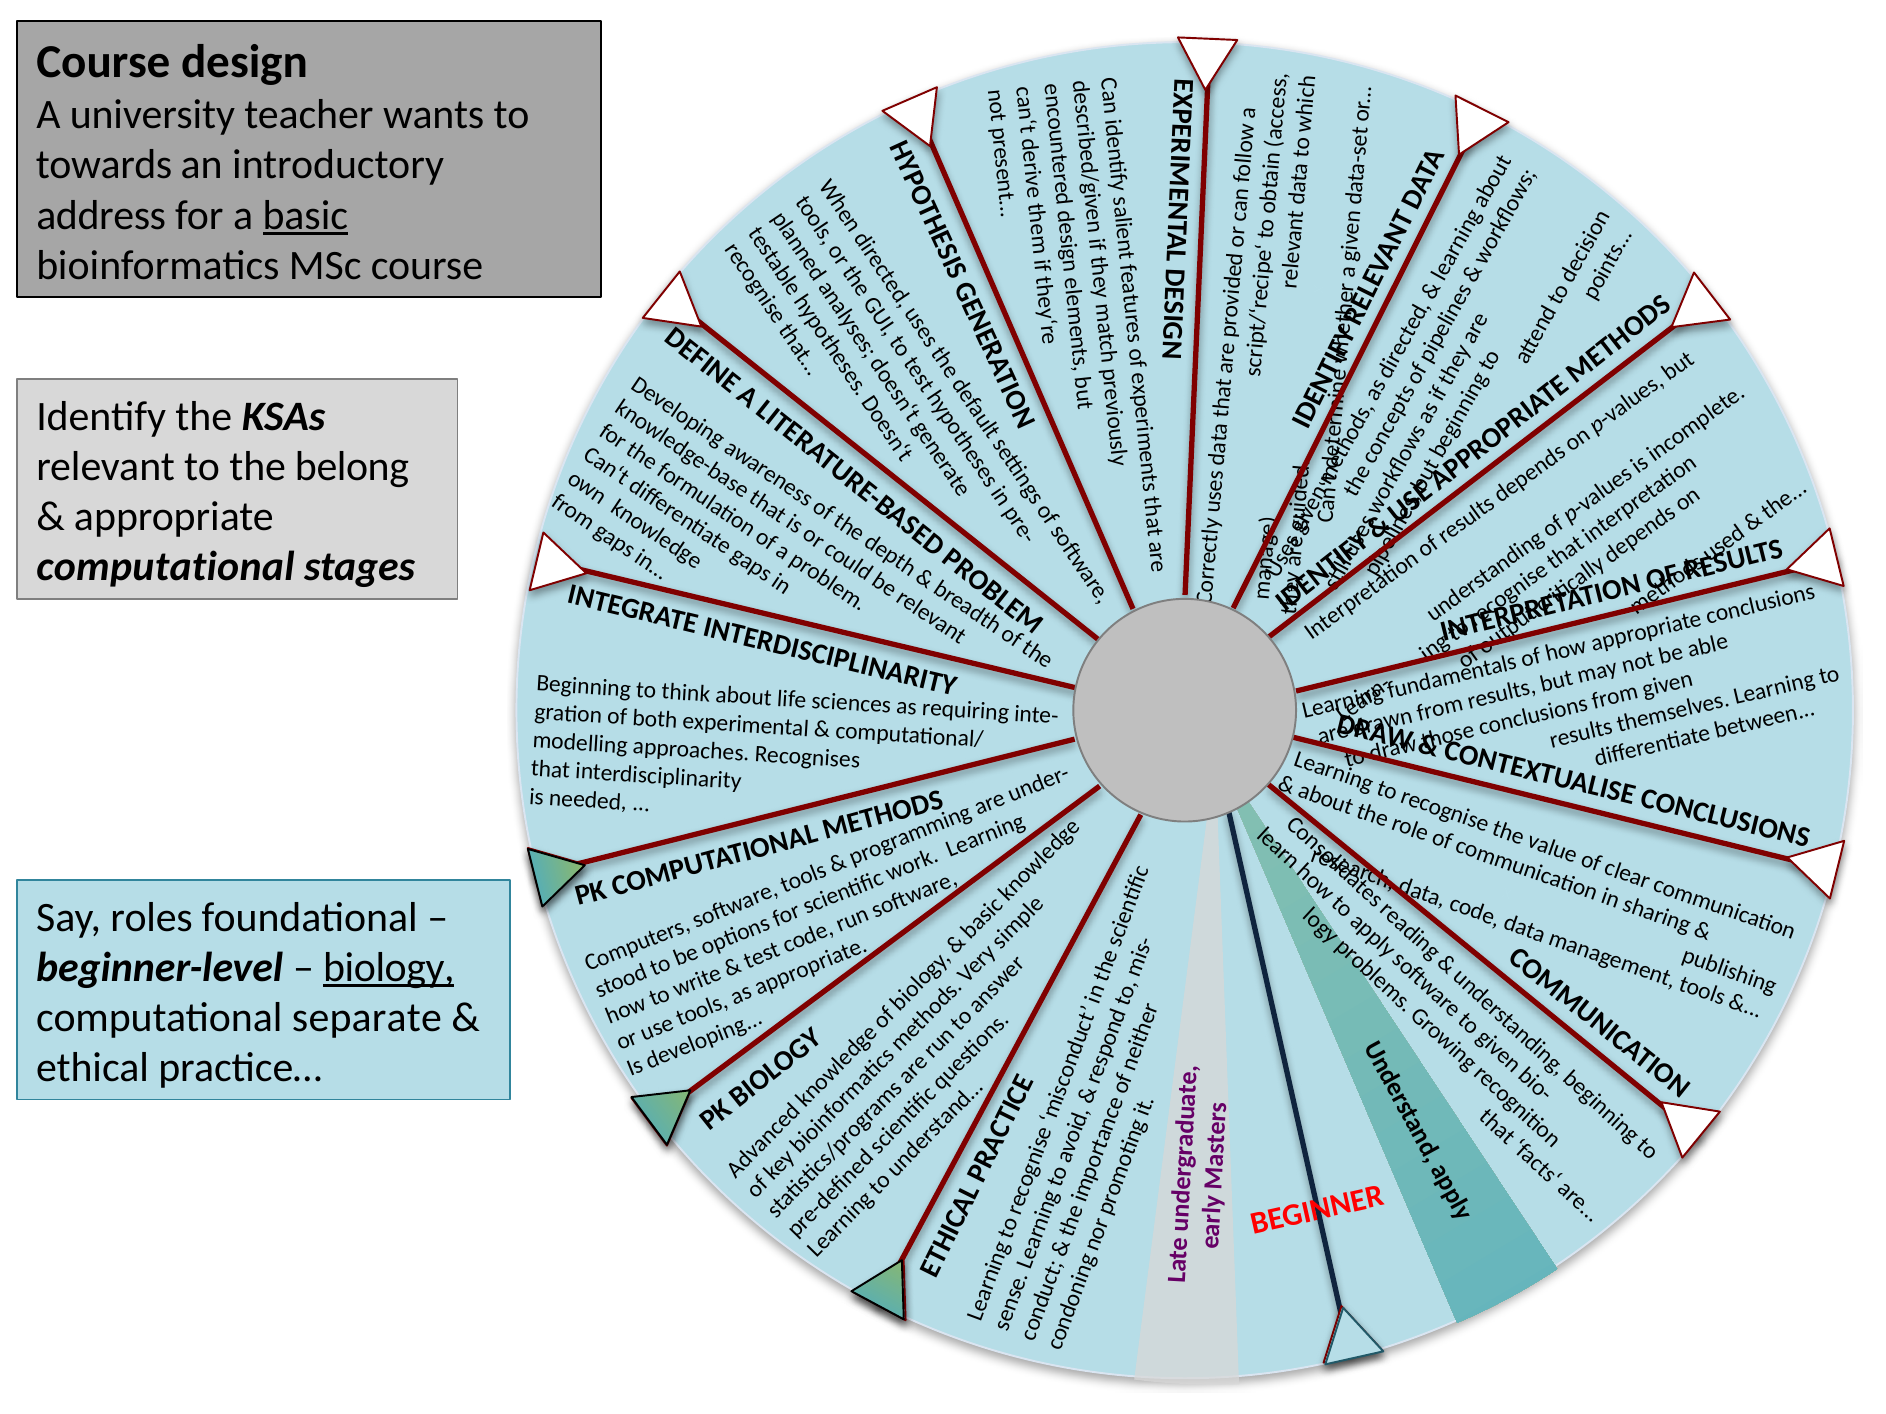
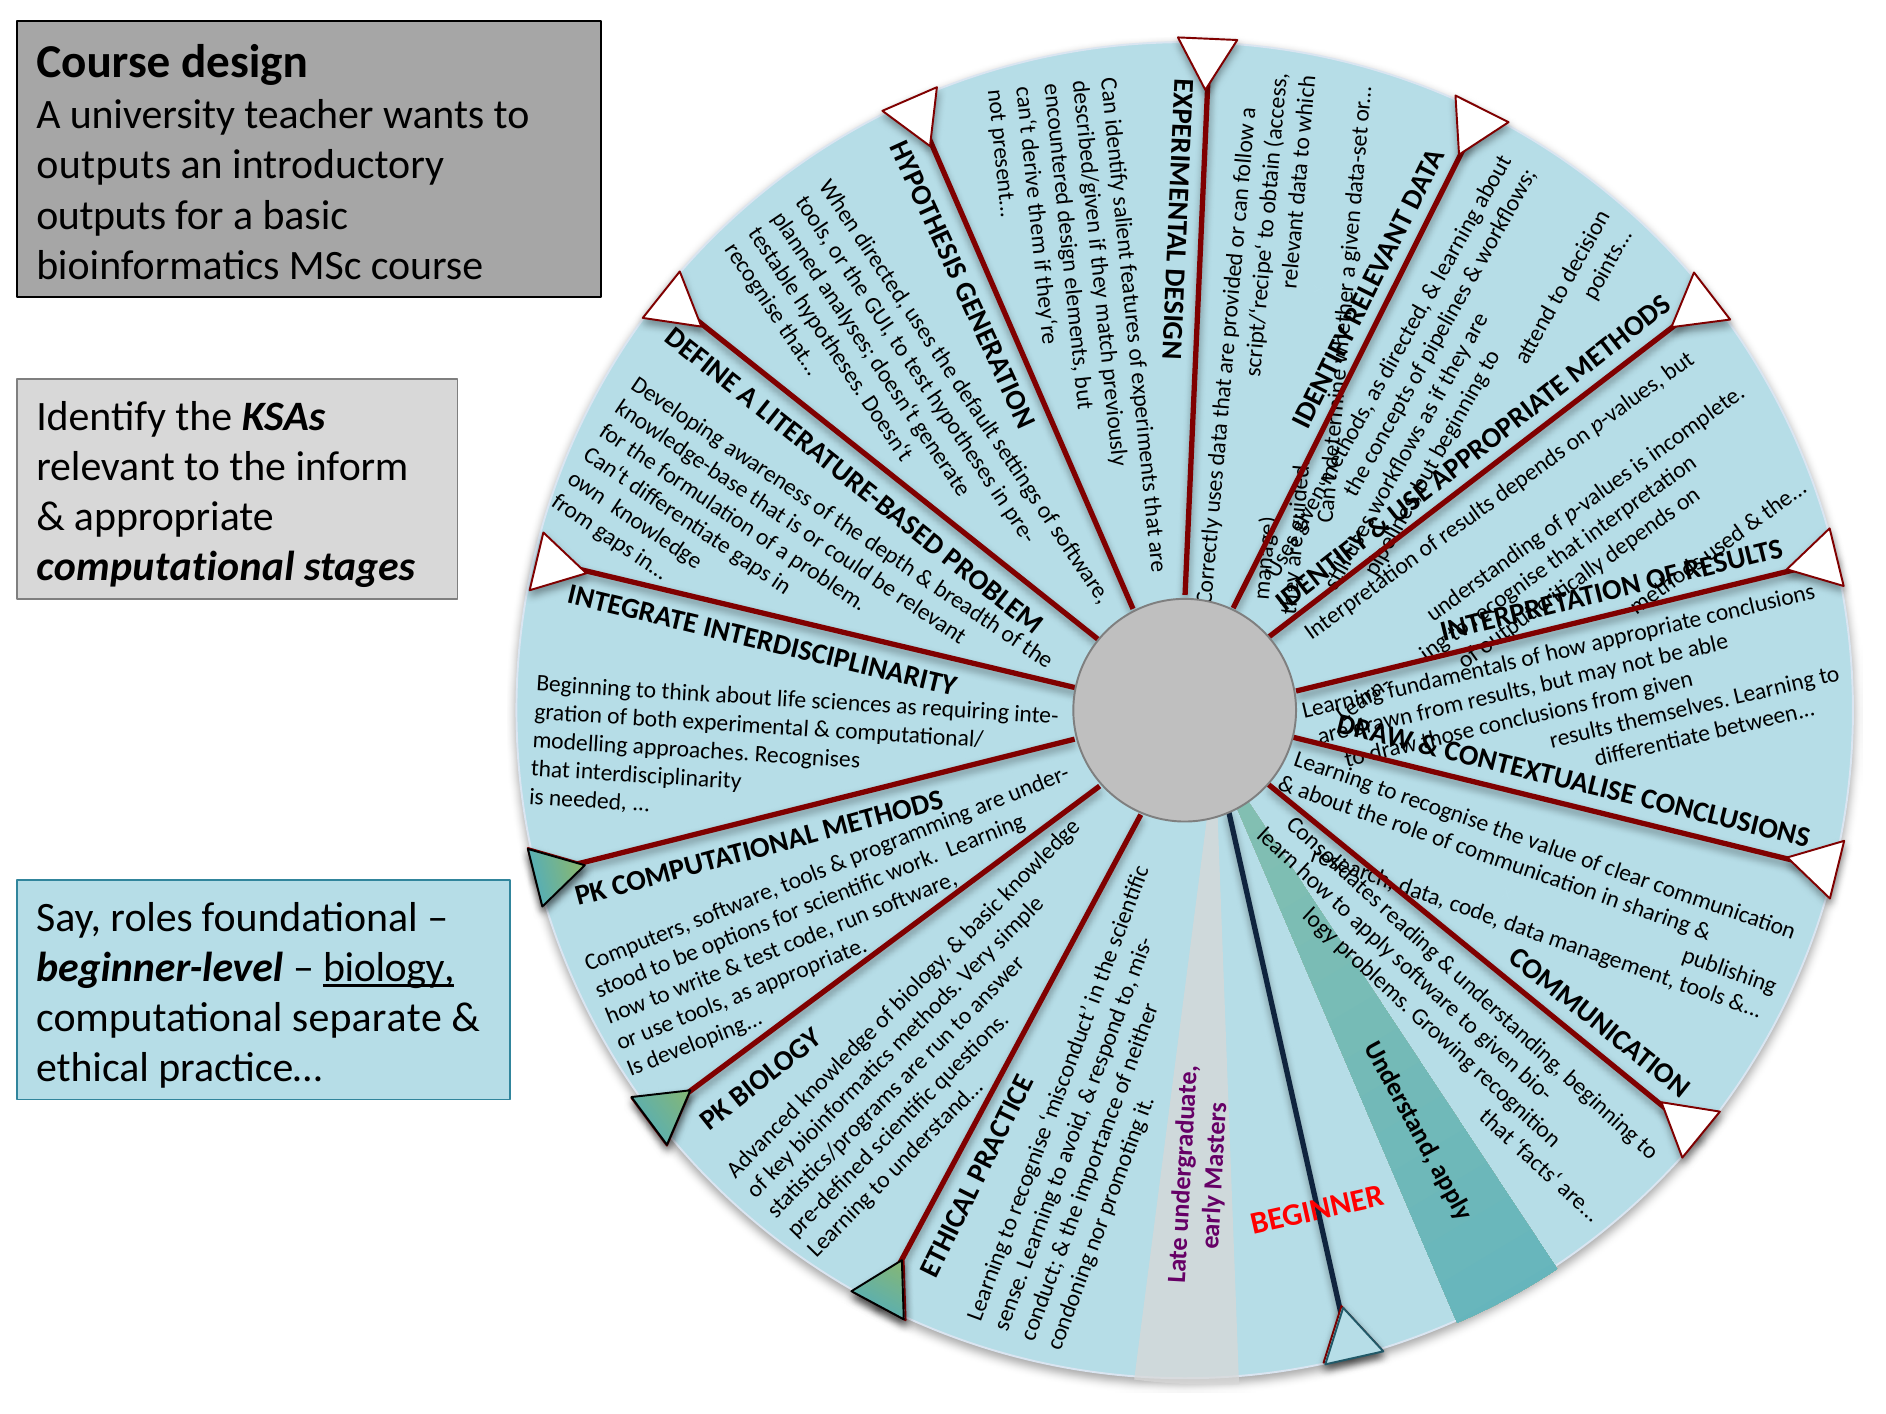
towards: towards -> outputs (104, 165)
address: address -> outputs (101, 215)
basic underline: present -> none (305, 215)
belong: belong -> inform (352, 467)
